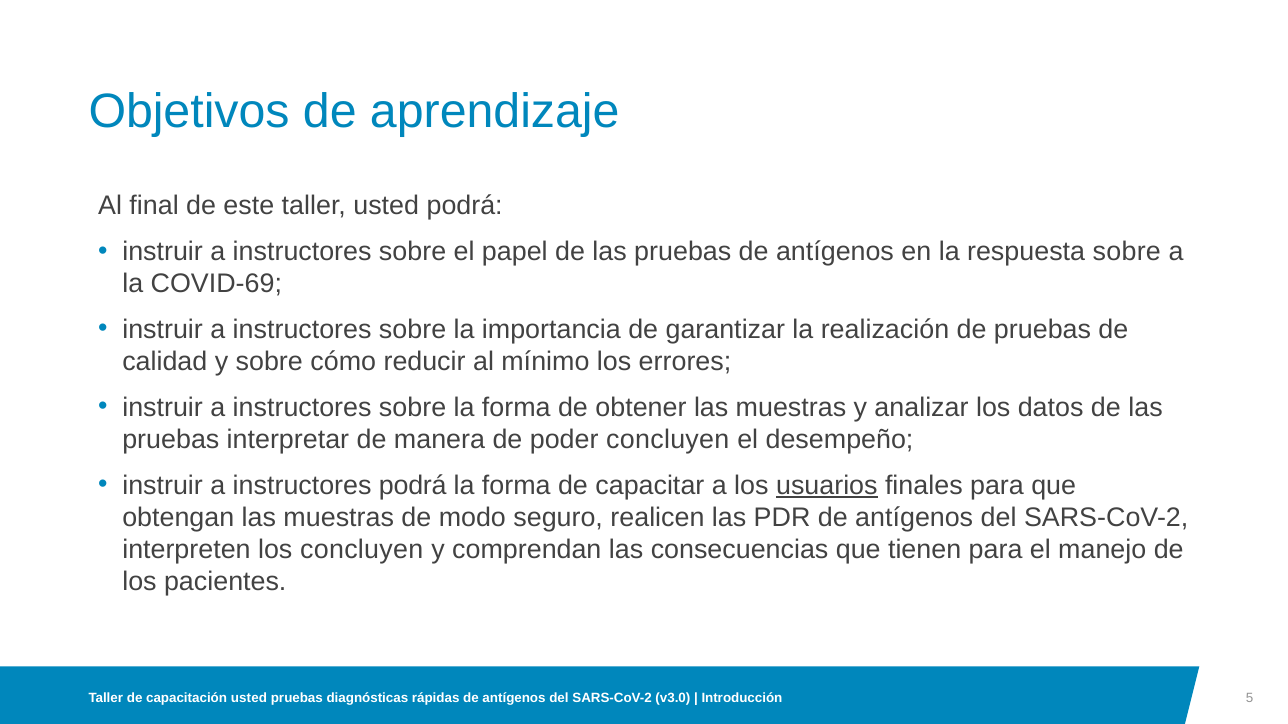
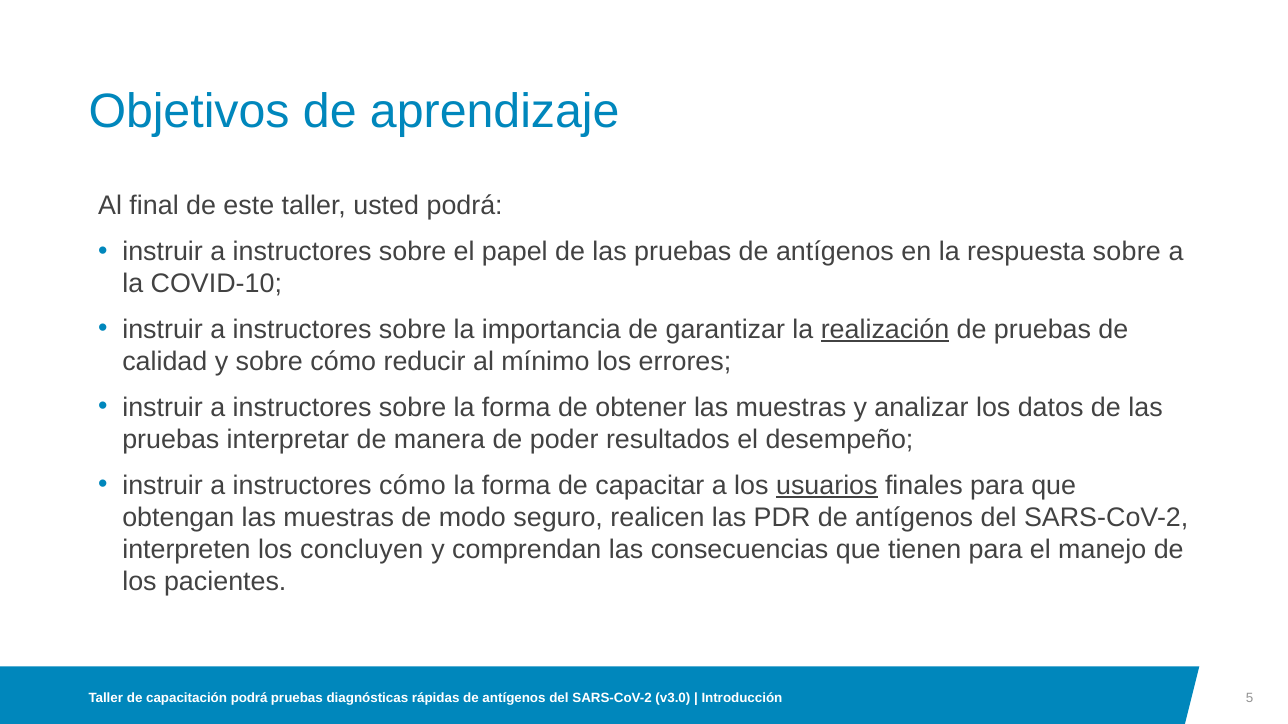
COVID-69: COVID-69 -> COVID-10 (216, 284)
realización underline: none -> present (885, 330)
poder concluyen: concluyen -> resultados (668, 440)
instructores podrá: podrá -> cómo (412, 486)
capacitación usted: usted -> podrá (249, 699)
